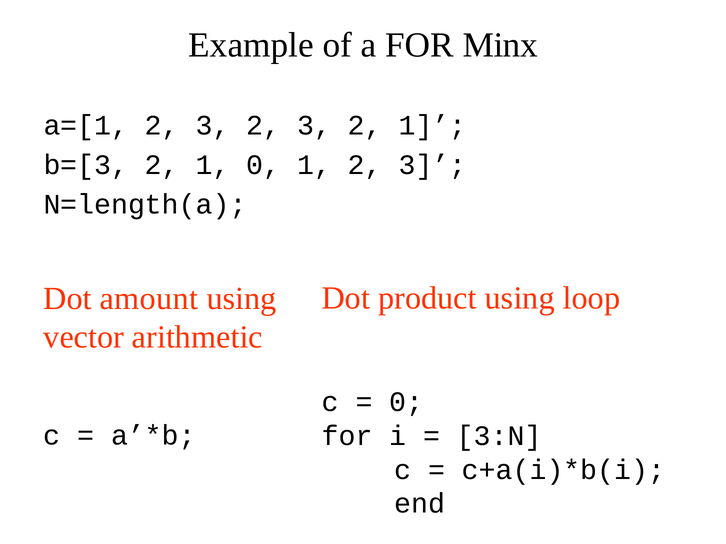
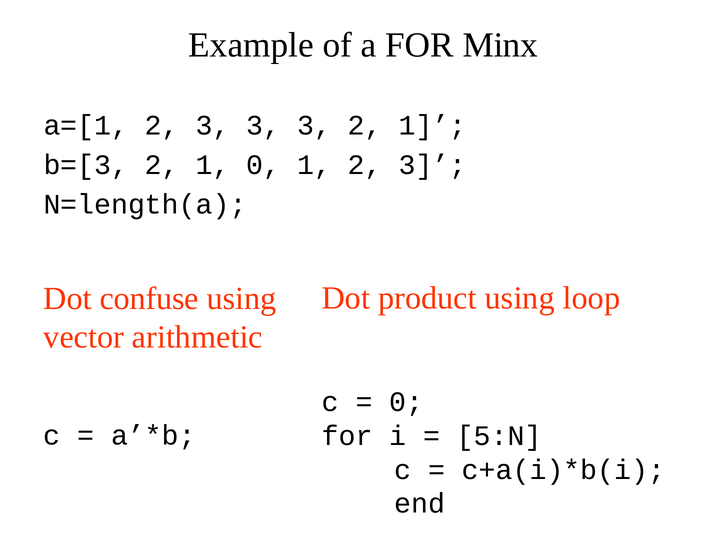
a=[1 2 3 2: 2 -> 3 (263, 125)
amount: amount -> confuse (149, 299)
3:N: 3:N -> 5:N (499, 436)
